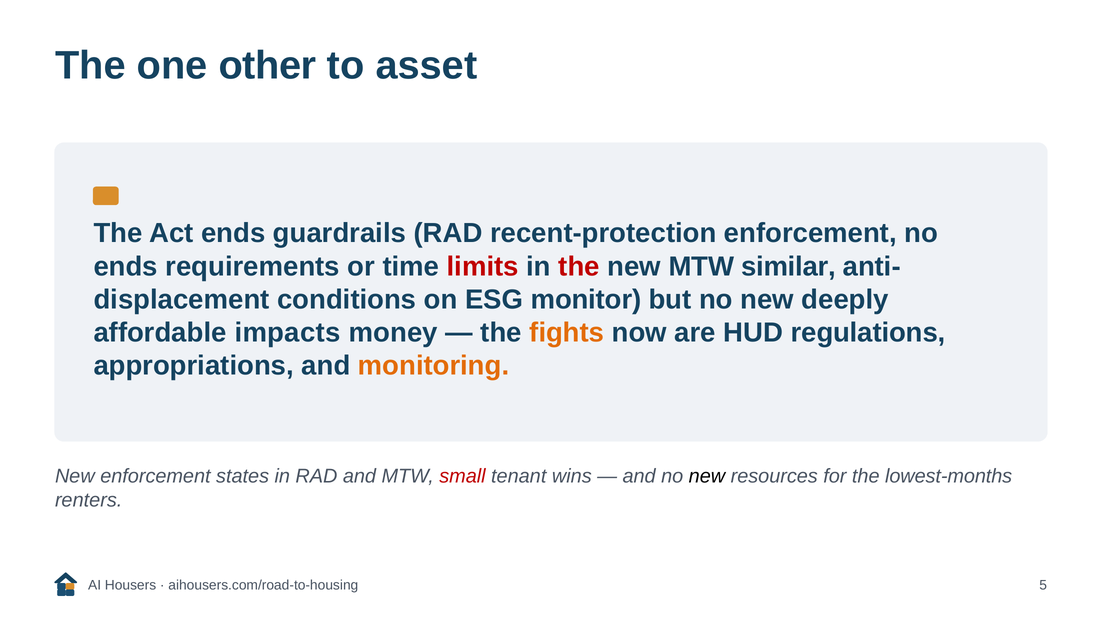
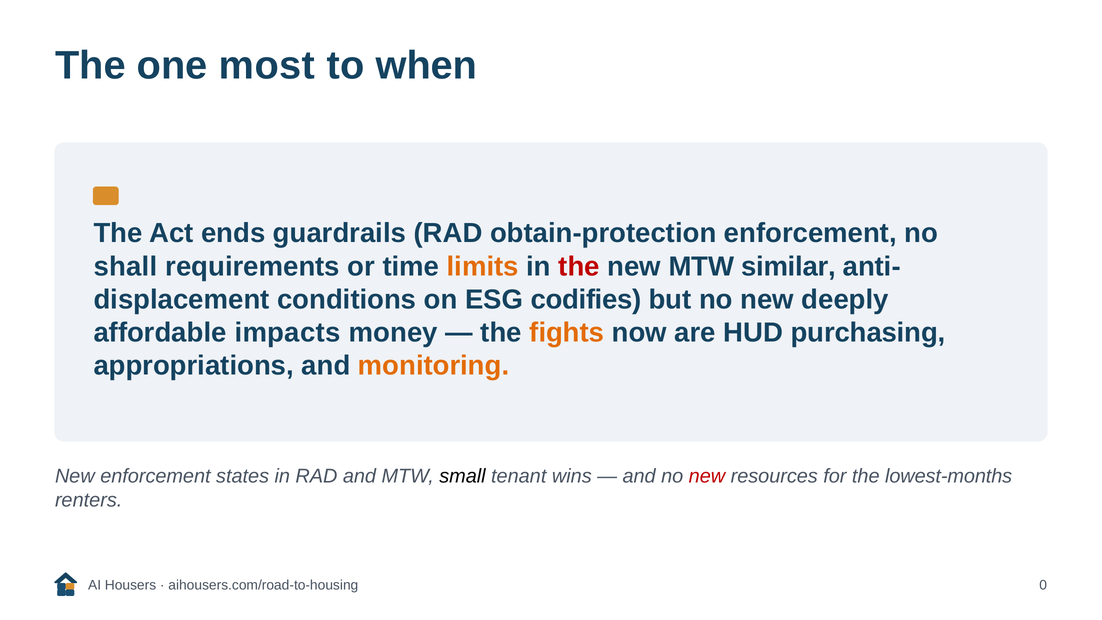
other: other -> most (267, 66)
asset: asset -> when (426, 66)
recent-protection: recent-protection -> obtain-protection (603, 233)
ends: ends -> shall (126, 266)
limits colour: red -> orange (483, 266)
monitor: monitor -> codifies (586, 299)
regulations: regulations -> purchasing (868, 332)
small colour: red -> black (462, 476)
new colour: black -> red (707, 476)
5: 5 -> 0 (1043, 585)
